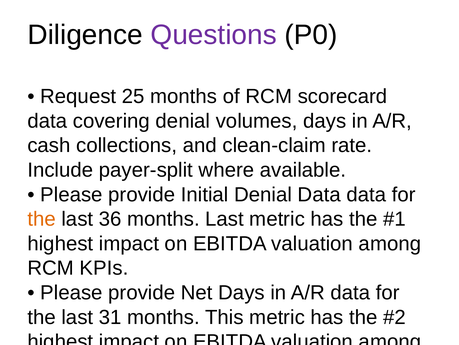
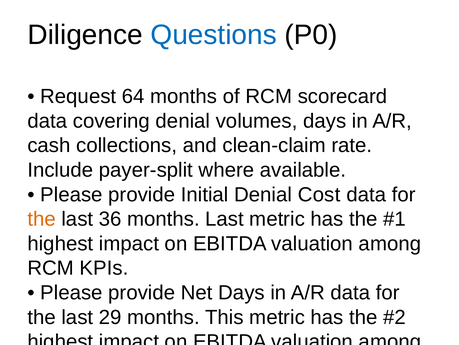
Questions colour: purple -> blue (214, 35)
25: 25 -> 64 (133, 96)
Denial Data: Data -> Cost (319, 194)
31: 31 -> 29 (110, 317)
